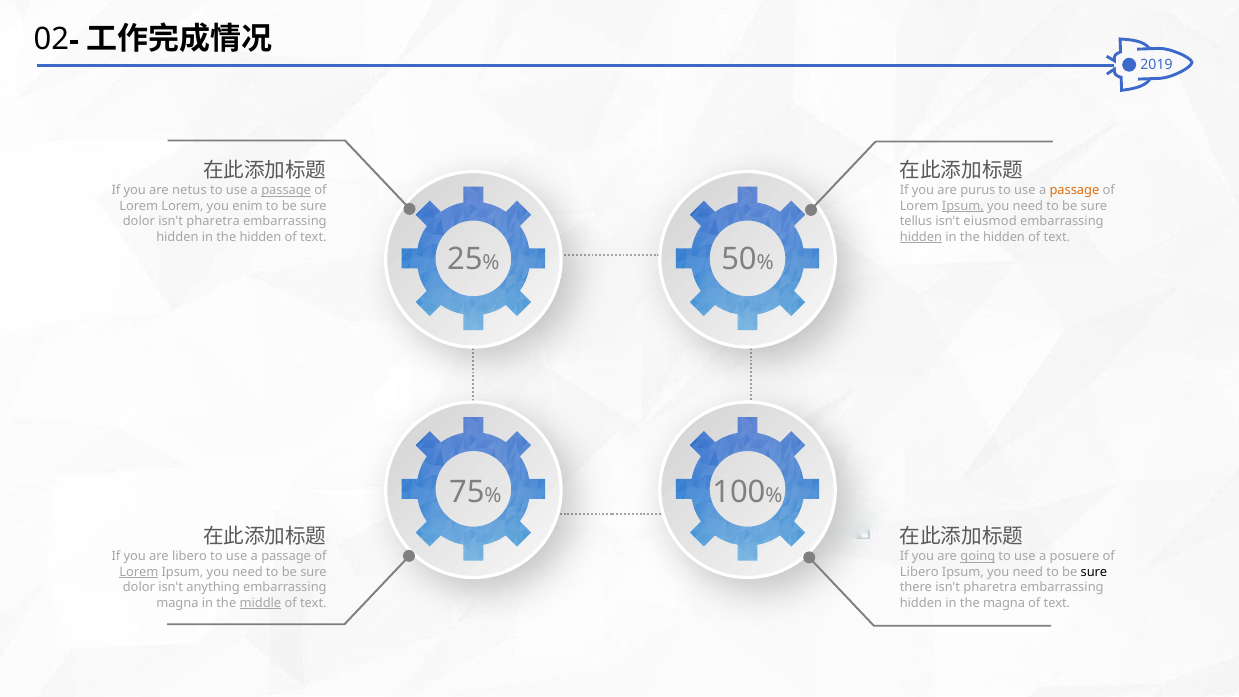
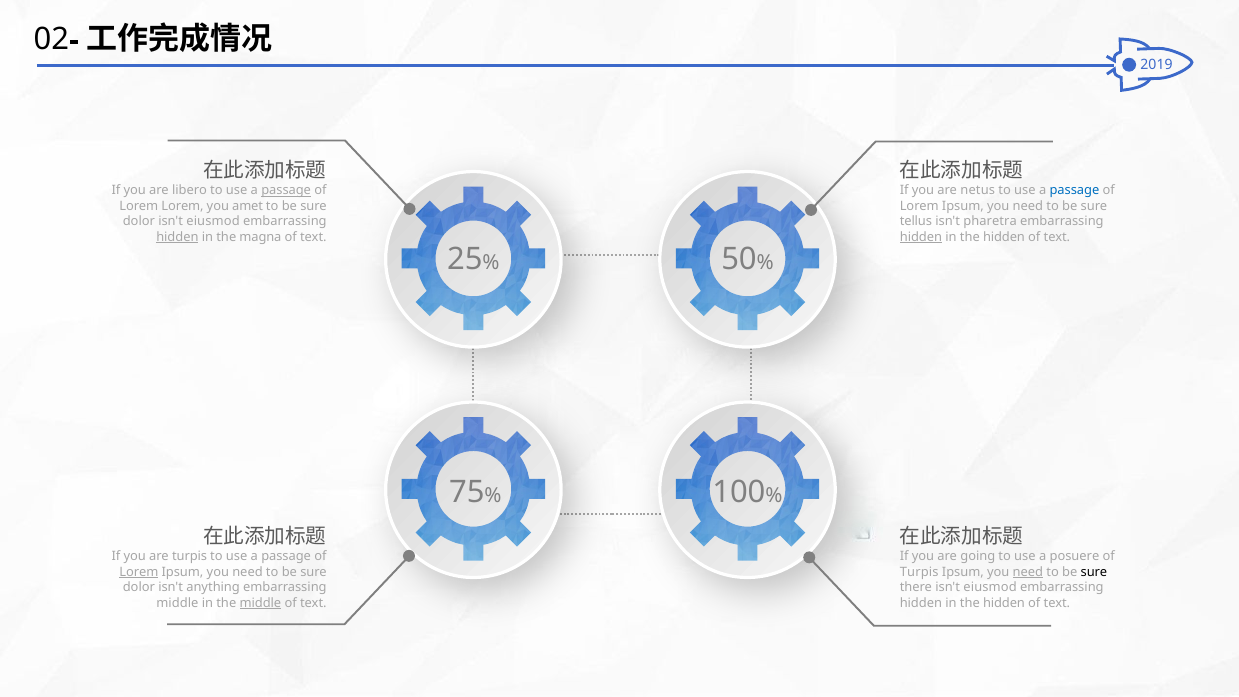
netus: netus -> libero (190, 191)
purus: purus -> netus (978, 191)
passage colour: orange -> blue (1074, 191)
enim: enim -> amet (248, 206)
Ipsum underline: present -> none (963, 206)
pharetra: pharetra -> eiusmod (213, 222)
eiusmod: eiusmod -> pharetra (990, 222)
hidden underline: none -> present (177, 237)
hidden: hidden -> magna (260, 237)
are libero: libero -> turpis (190, 557)
going underline: present -> none (978, 557)
Libero: Libero -> Turpis (919, 572)
need underline: none -> present (1028, 572)
there isn't pharetra: pharetra -> eiusmod (990, 588)
magna: magna -> middle (177, 603)
magna: magna -> hidden (1004, 603)
